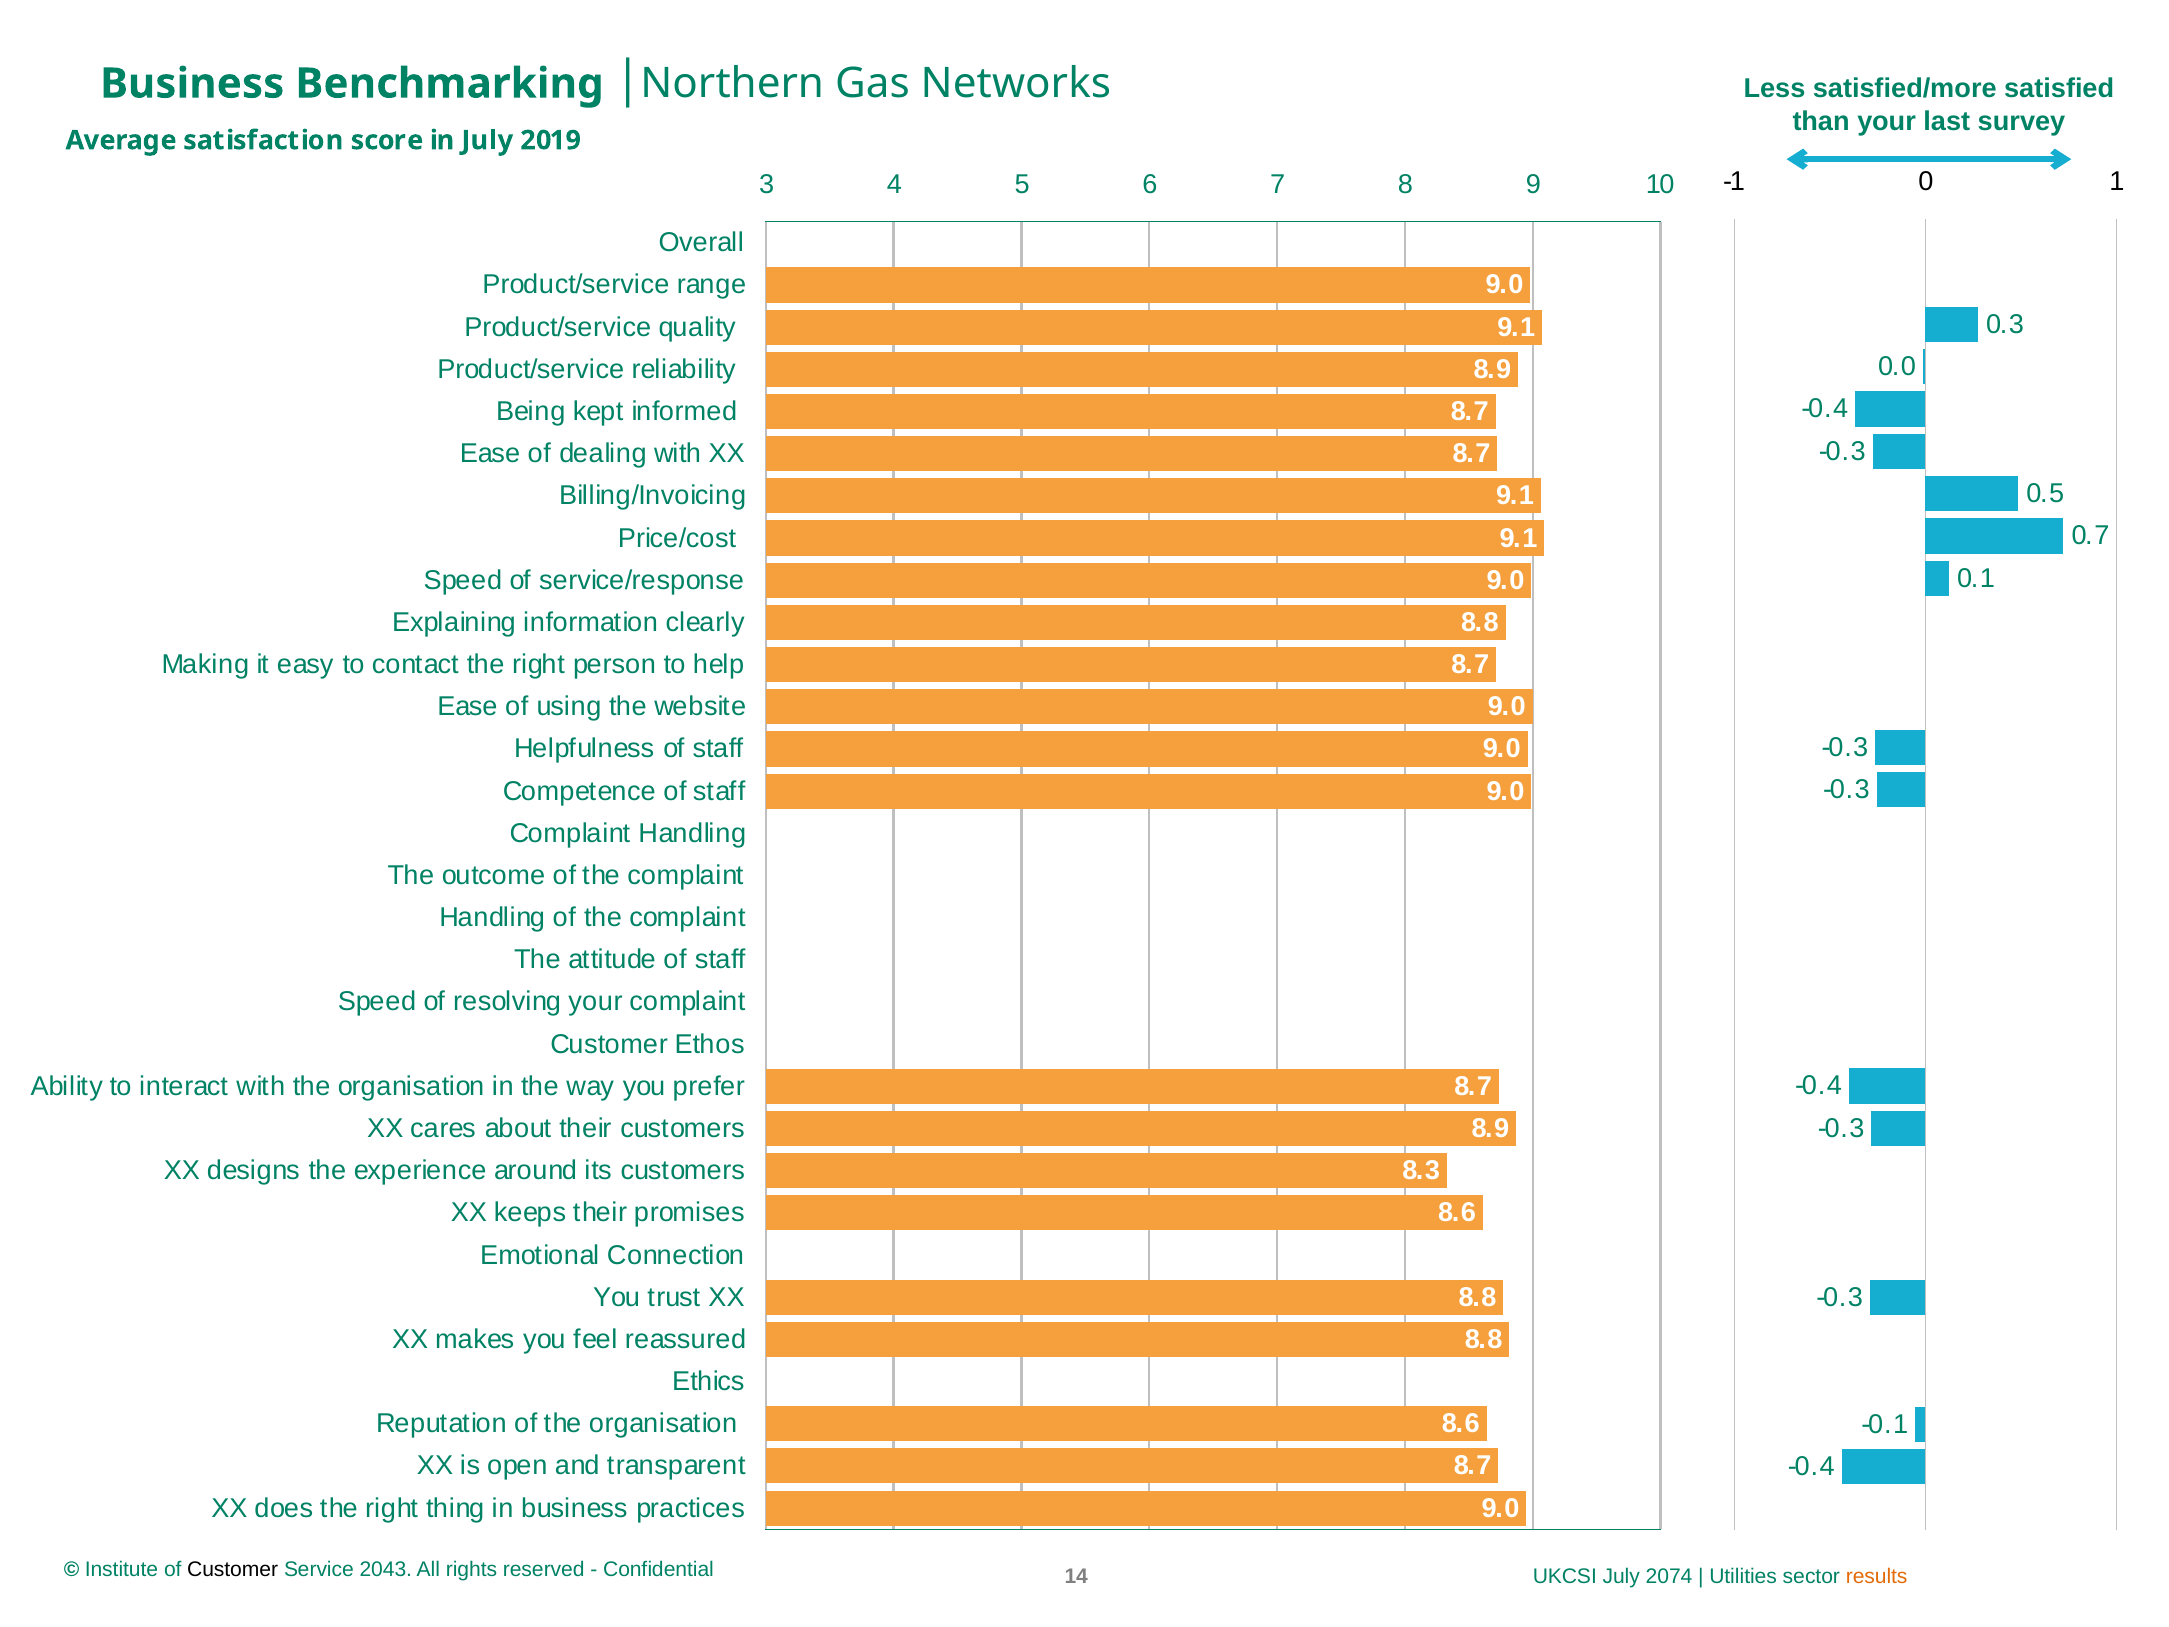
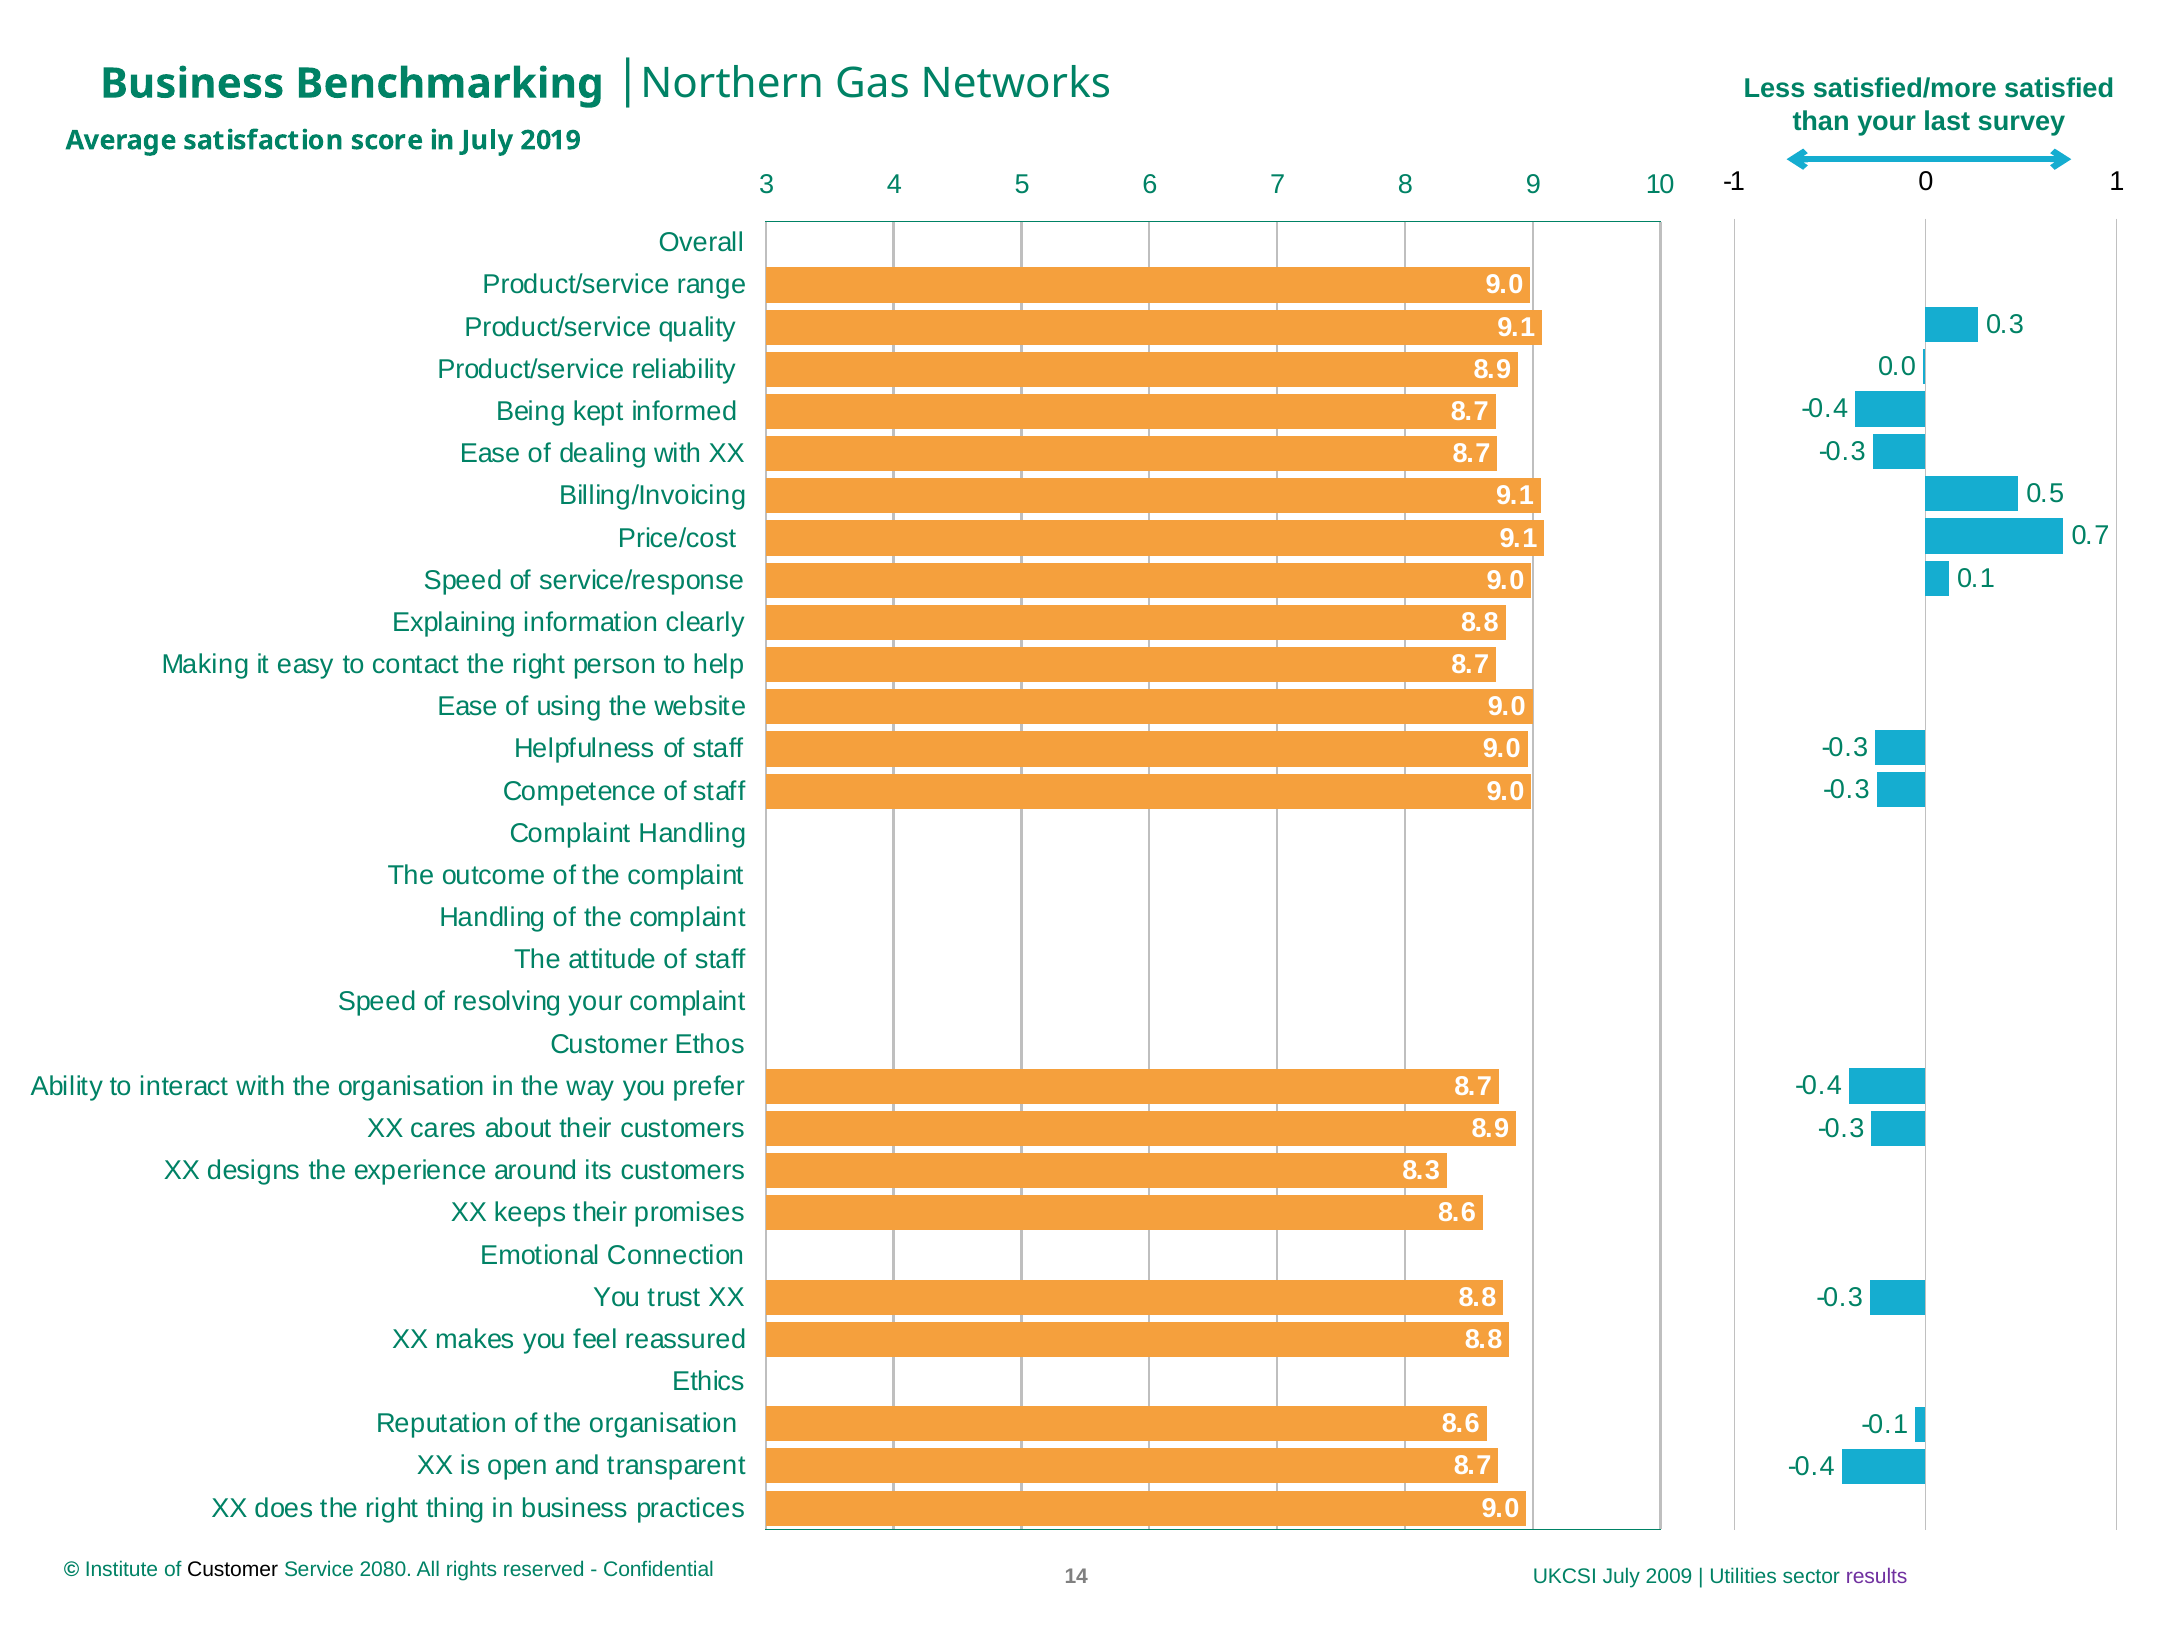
2043: 2043 -> 2080 (386, 1569)
2074: 2074 -> 2009 (1669, 1576)
results colour: orange -> purple (1877, 1576)
